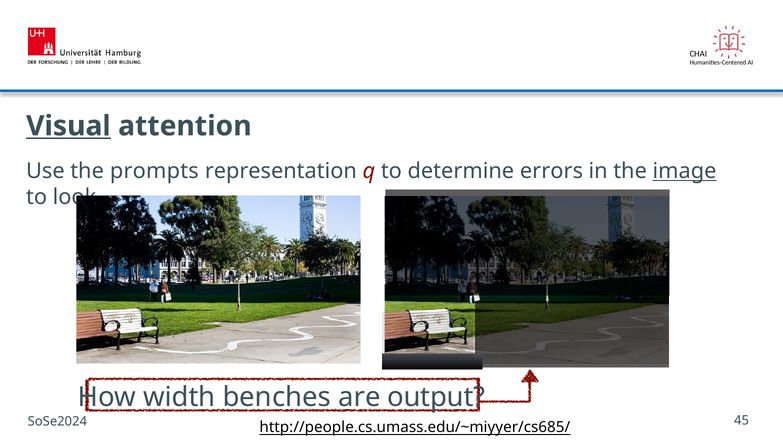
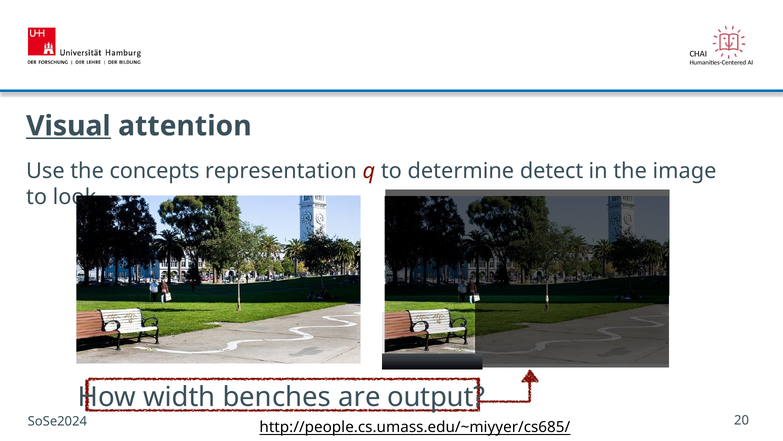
prompts: prompts -> concepts (155, 171)
errors: errors -> detect (552, 171)
image underline: present -> none (685, 171)
45: 45 -> 20 (742, 420)
